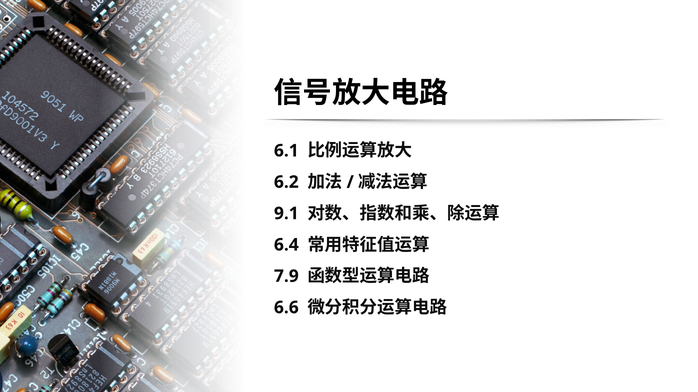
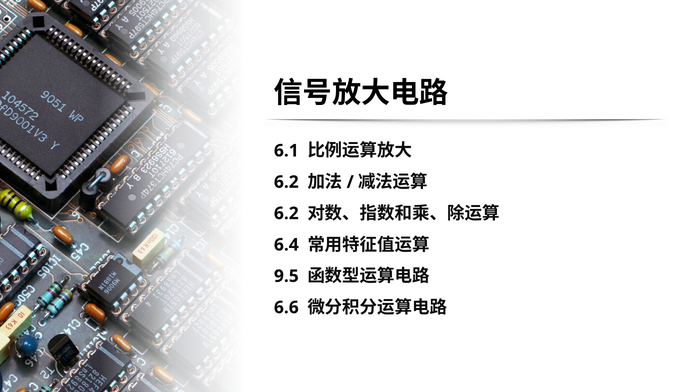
9.1: 9.1 -> 6.2 (286, 214)
7.9: 7.9 -> 9.5 (286, 277)
